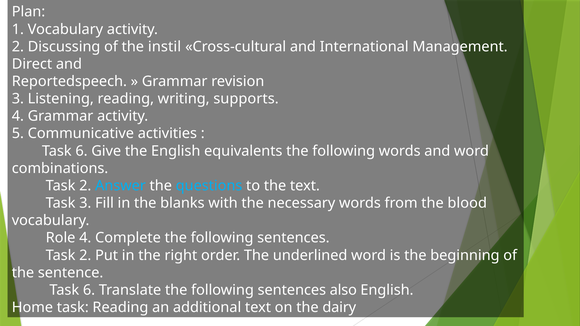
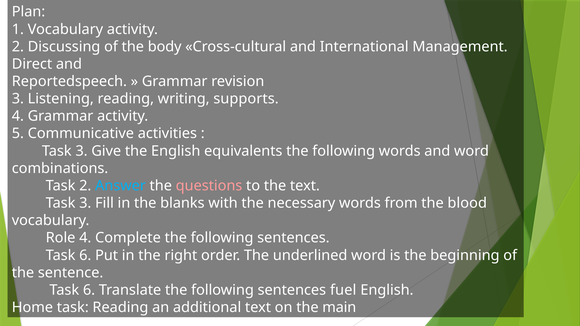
instil: instil -> body (165, 47)
6: 6 -> 3 (82, 151)
questions colour: light blue -> pink (209, 186)
2: 2 -> 6 (85, 255)
also: also -> fuel (343, 290)
dairy: dairy -> main (339, 308)
